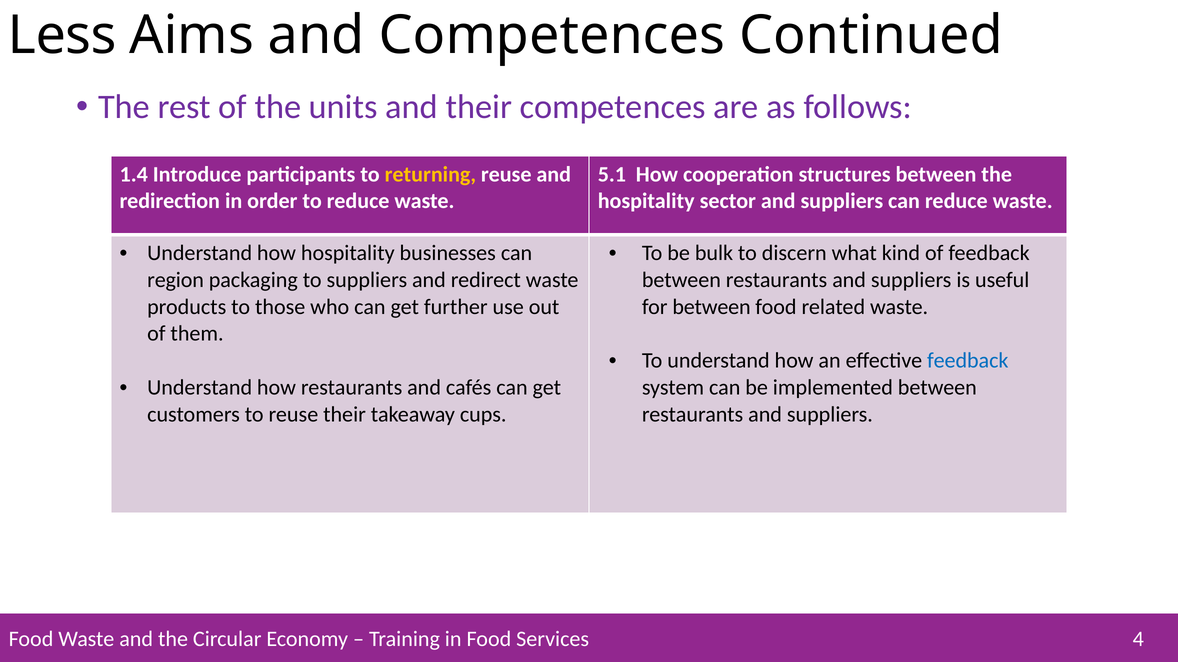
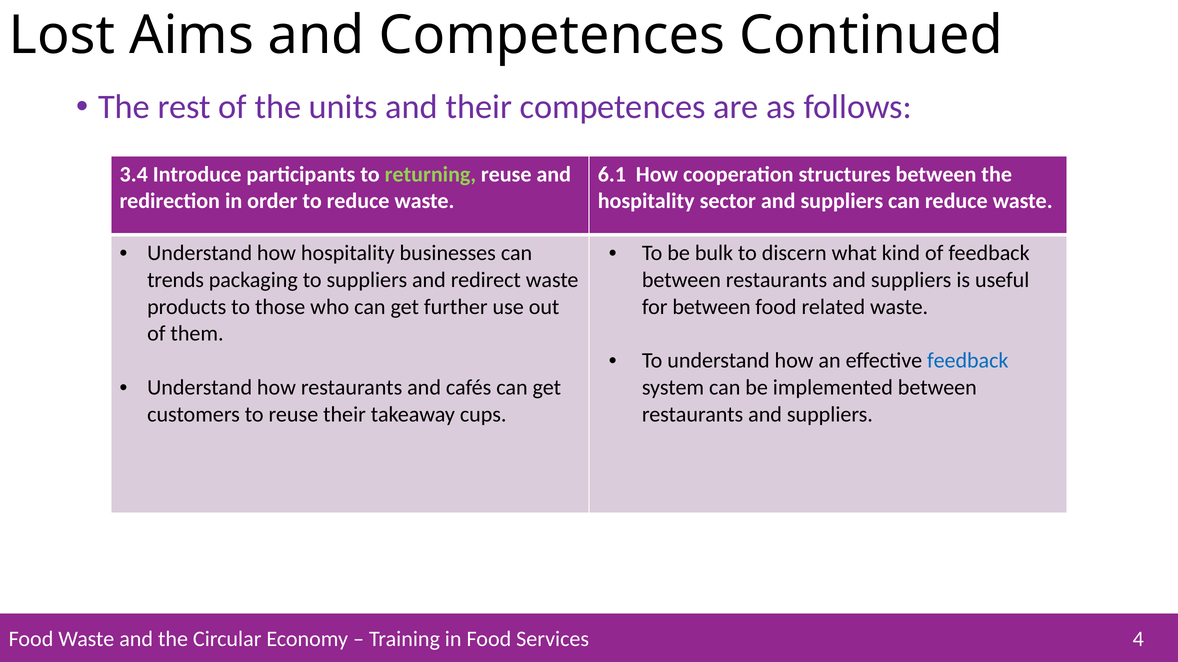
Less: Less -> Lost (62, 36)
1.4: 1.4 -> 3.4 (134, 174)
returning colour: yellow -> light green (430, 174)
5.1: 5.1 -> 6.1 (612, 174)
region: region -> trends (176, 280)
